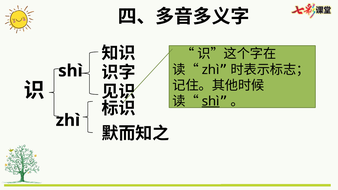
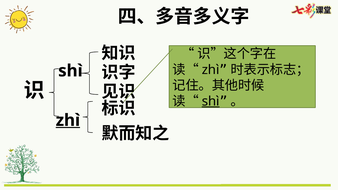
zhì underline: none -> present (68, 120)
